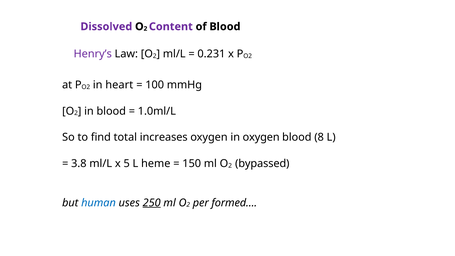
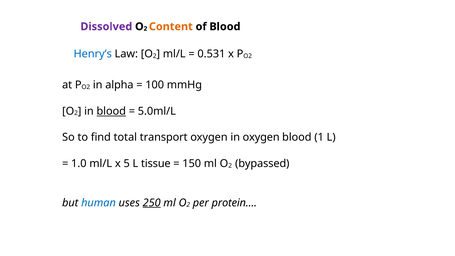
Content colour: purple -> orange (171, 27)
Henry’s colour: purple -> blue (93, 54)
0.231: 0.231 -> 0.531 (211, 54)
heart: heart -> alpha (119, 85)
blood underline: none -> present (111, 111)
1.0ml/L: 1.0ml/L -> 5.0ml/L (157, 111)
increases: increases -> transport (164, 137)
8: 8 -> 1 (319, 137)
3.8: 3.8 -> 1.0 (79, 163)
heme: heme -> tissue (156, 163)
formed…: formed… -> protein… (234, 203)
